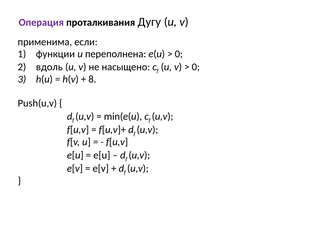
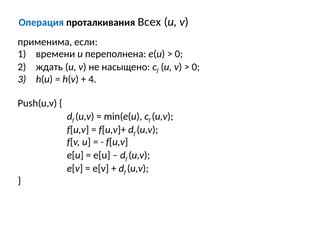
Операция colour: purple -> blue (41, 22)
Дугу: Дугу -> Всех (149, 22)
функции: функции -> времени (55, 54)
вдоль: вдоль -> ждать (49, 67)
8: 8 -> 4 (92, 79)
